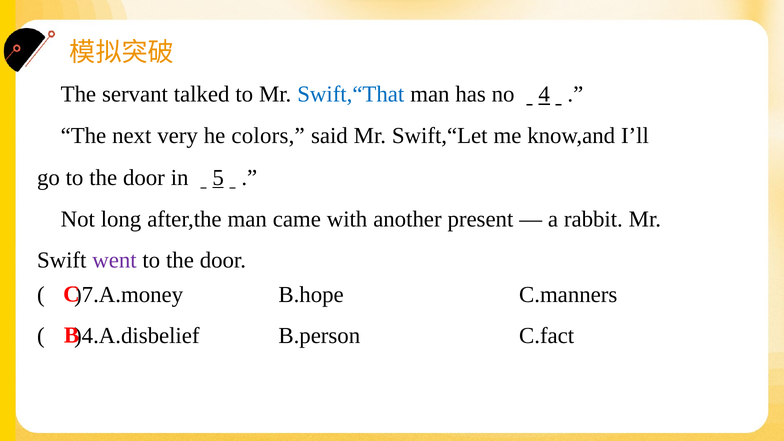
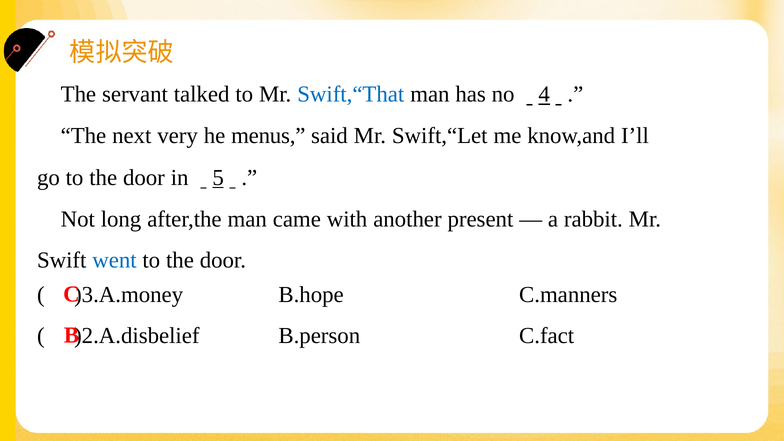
colors: colors -> menus (268, 136)
went colour: purple -> blue (114, 260)
)7.A.money: )7.A.money -> )3.A.money (129, 295)
)4.A.disbelief: )4.A.disbelief -> )2.A.disbelief (137, 336)
